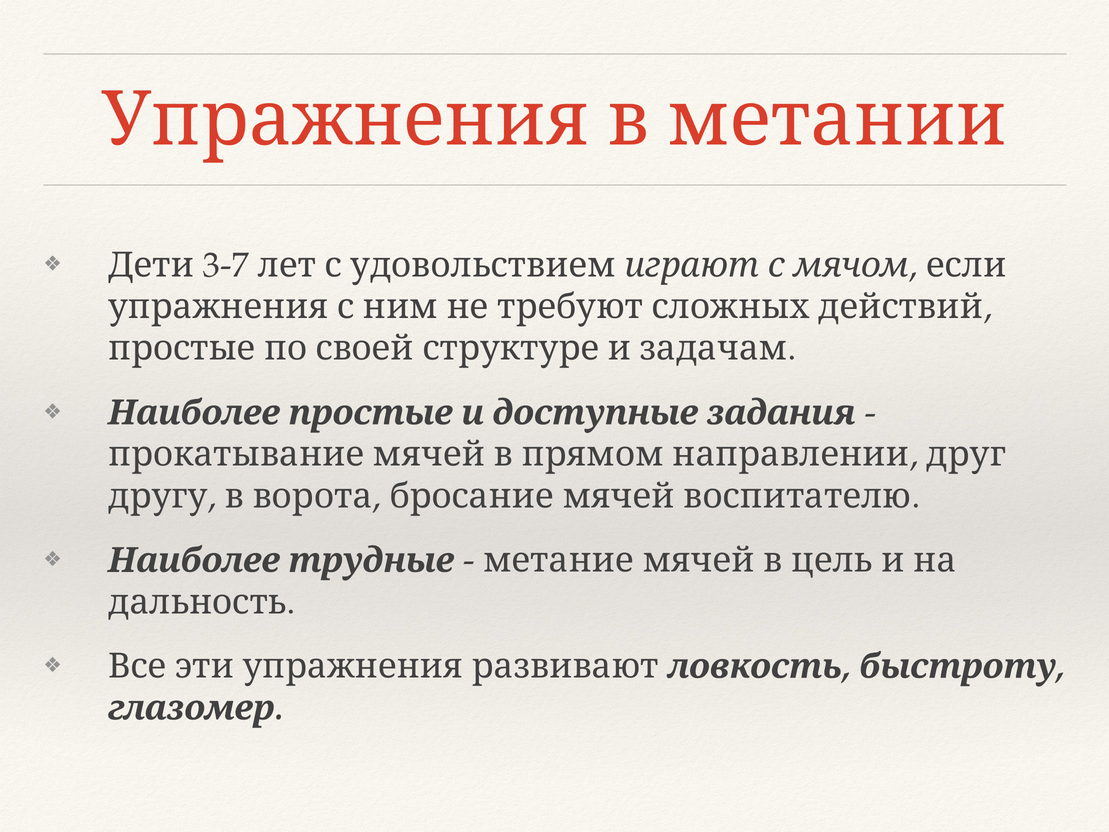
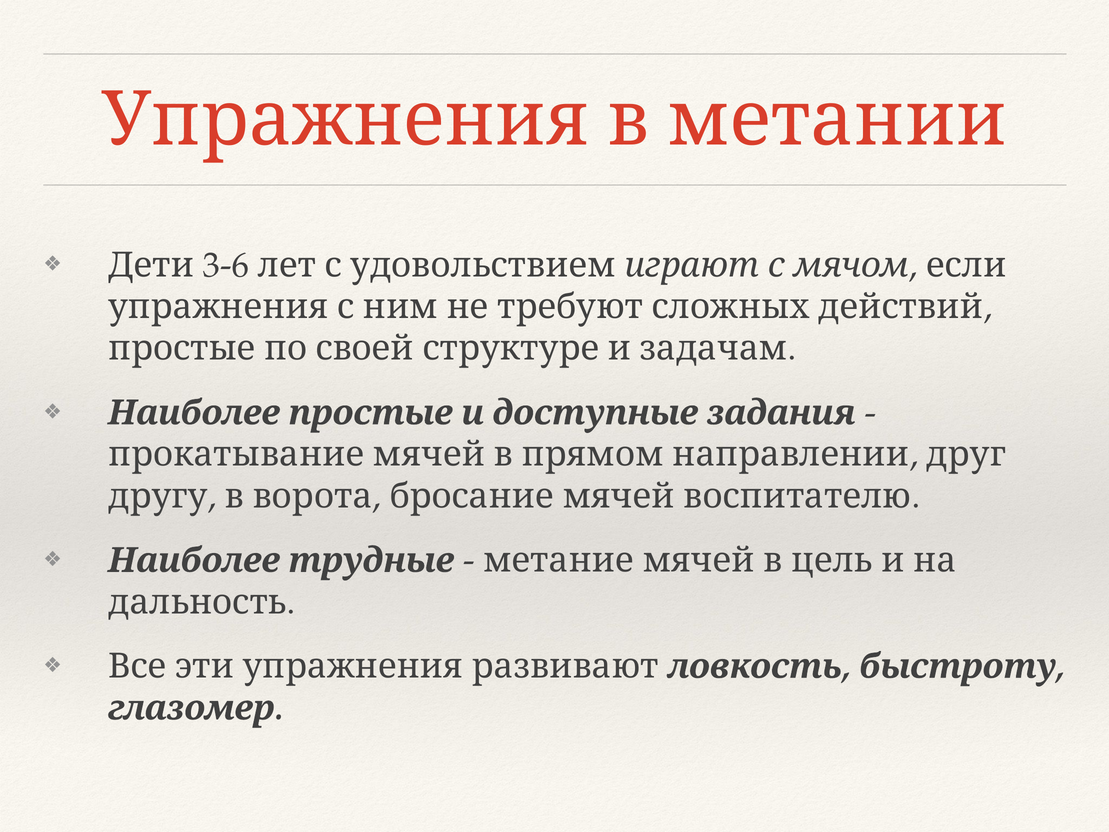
3-7: 3-7 -> 3-6 (226, 265)
